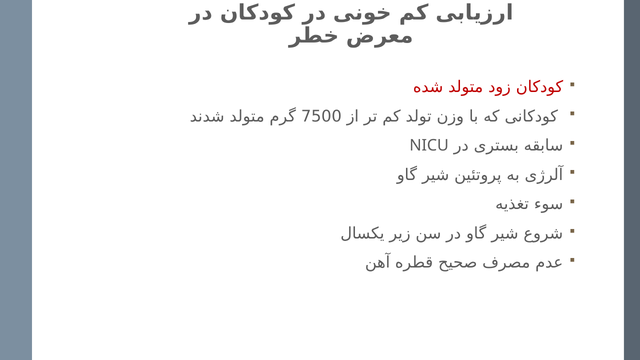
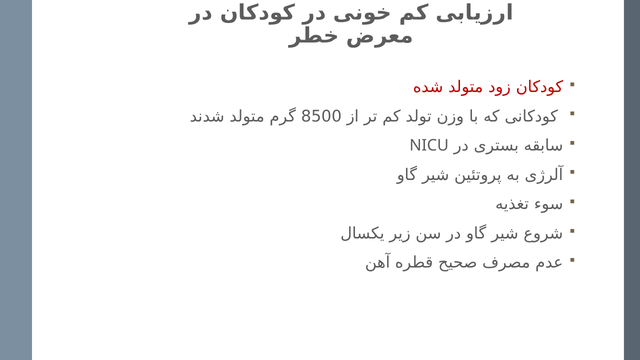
7500: 7500 -> 8500 (321, 116)
